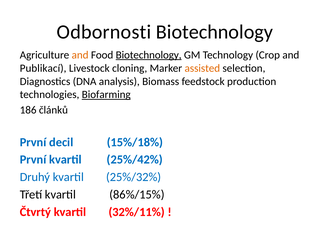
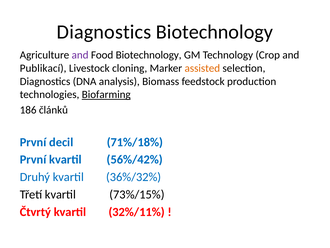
Odbornosti: Odbornosti -> Diagnostics (104, 32)
and colour: orange -> purple (80, 55)
Biotechnology underline: present -> none (149, 55)
15%/18%: 15%/18% -> 71%/18% (135, 142)
25%/42%: 25%/42% -> 56%/42% (135, 159)
25%/32%: 25%/32% -> 36%/32% (134, 177)
86%/15%: 86%/15% -> 73%/15% (137, 194)
